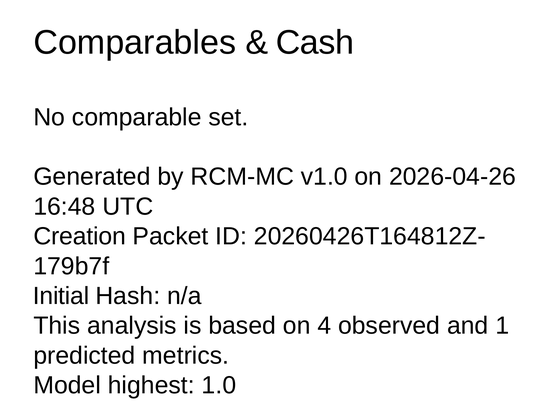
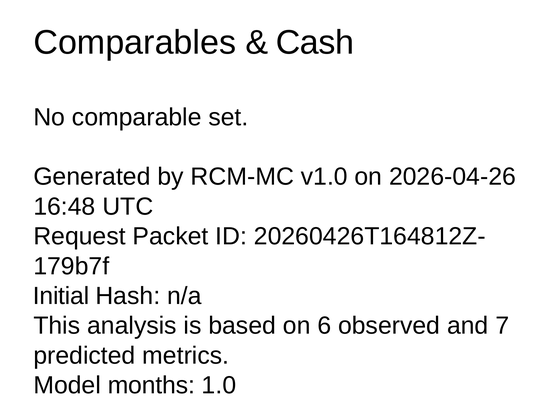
Creation: Creation -> Request (80, 236)
4: 4 -> 6 (324, 325)
1: 1 -> 7 (502, 325)
highest: highest -> months (151, 385)
